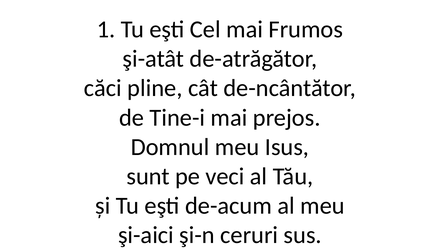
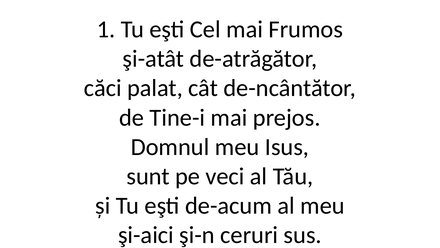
pline: pline -> palat (155, 88)
